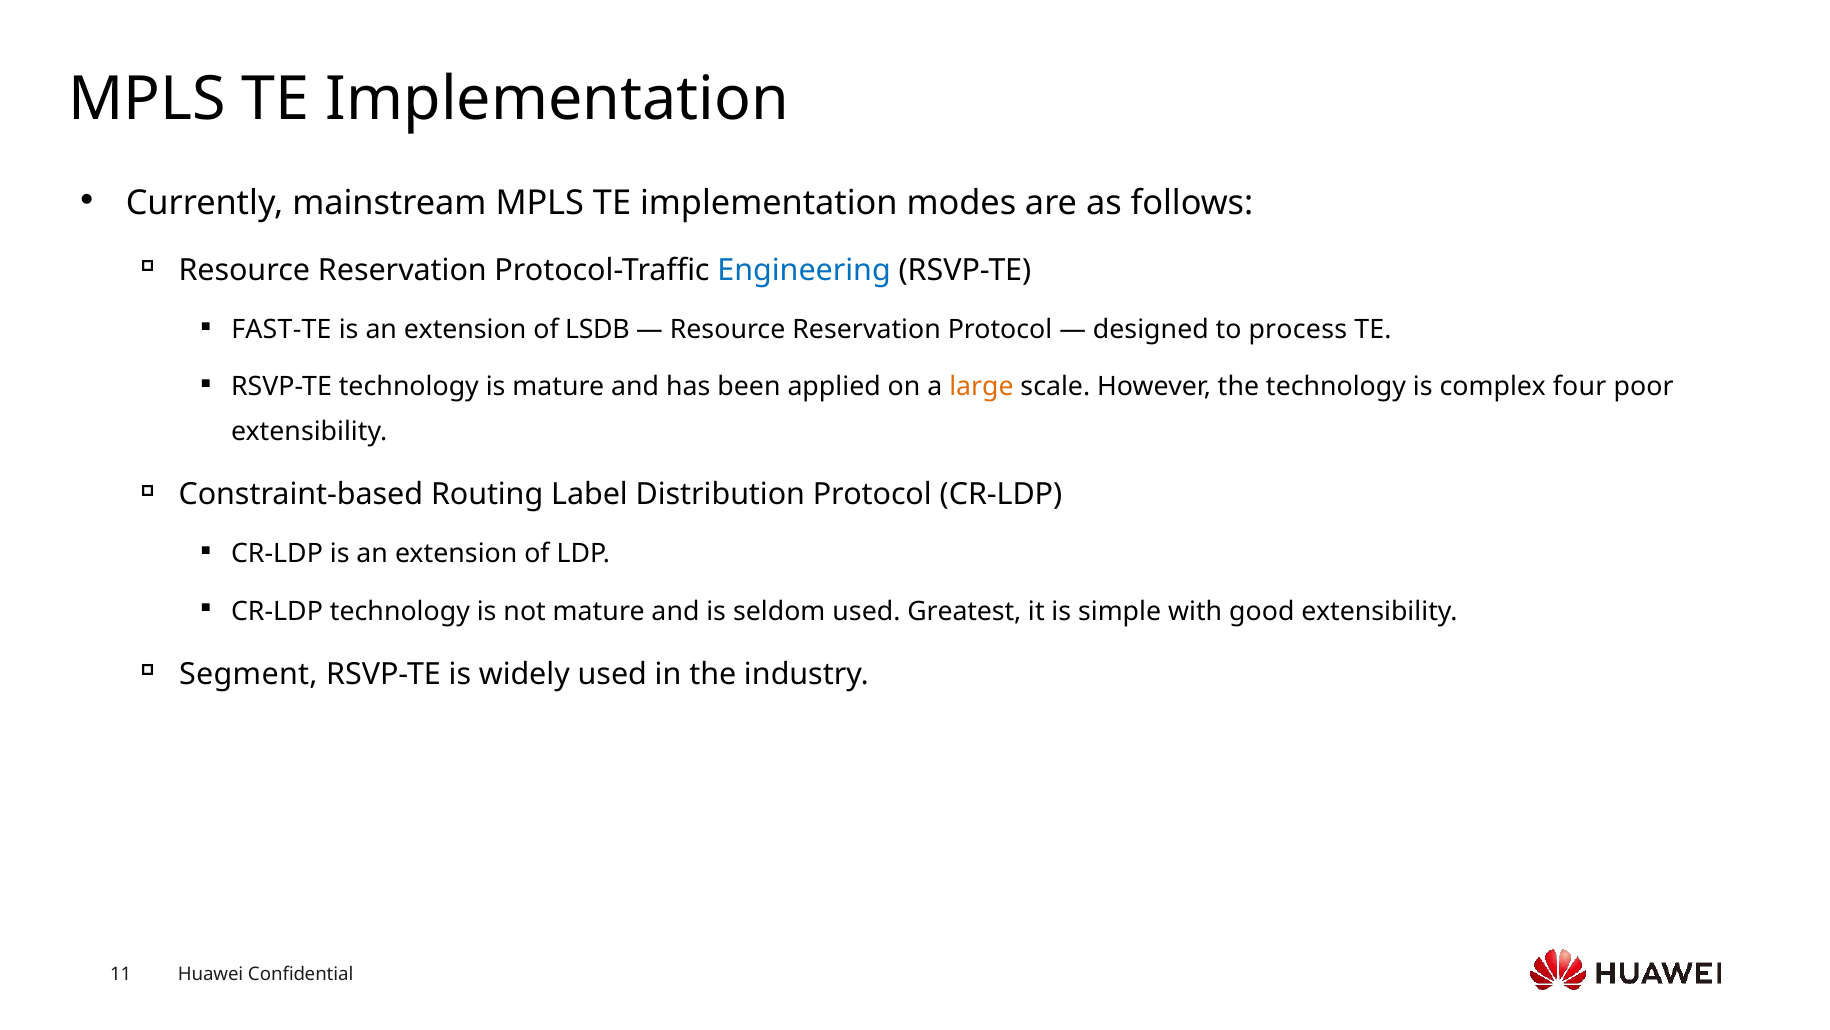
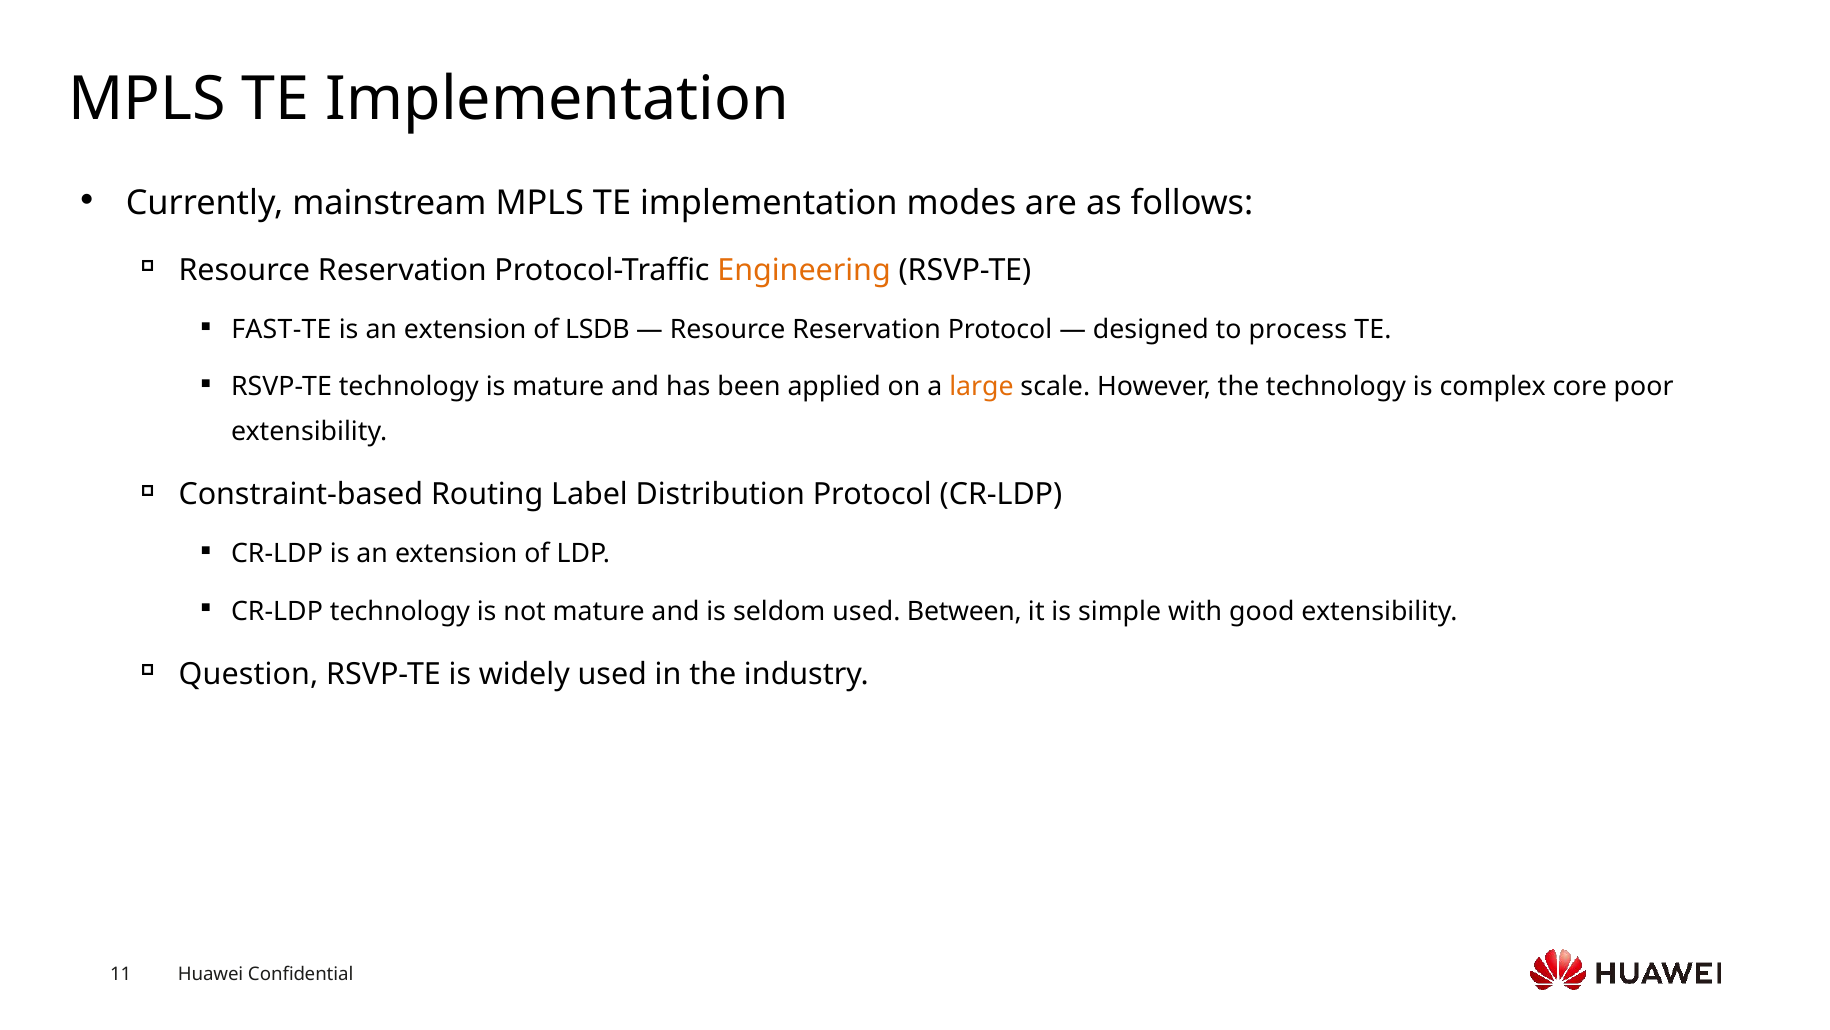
Engineering colour: blue -> orange (804, 270)
four: four -> core (1580, 387)
Greatest: Greatest -> Between (964, 611)
Segment: Segment -> Question (249, 674)
